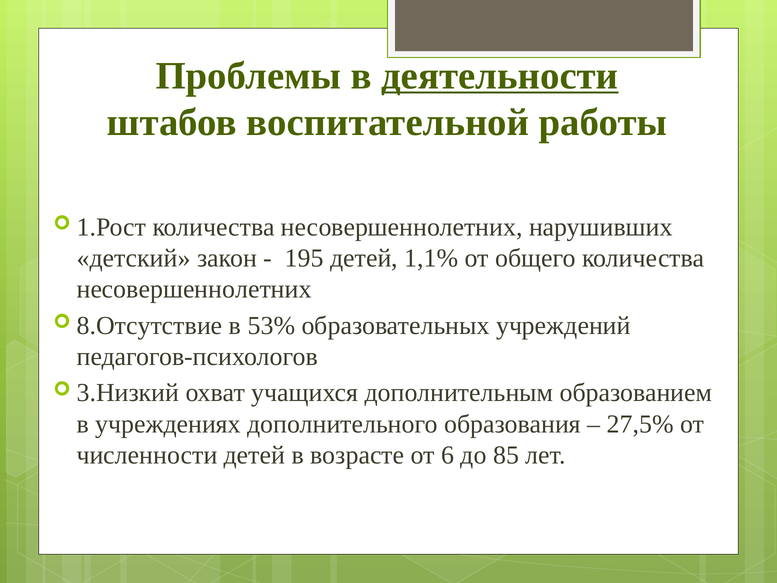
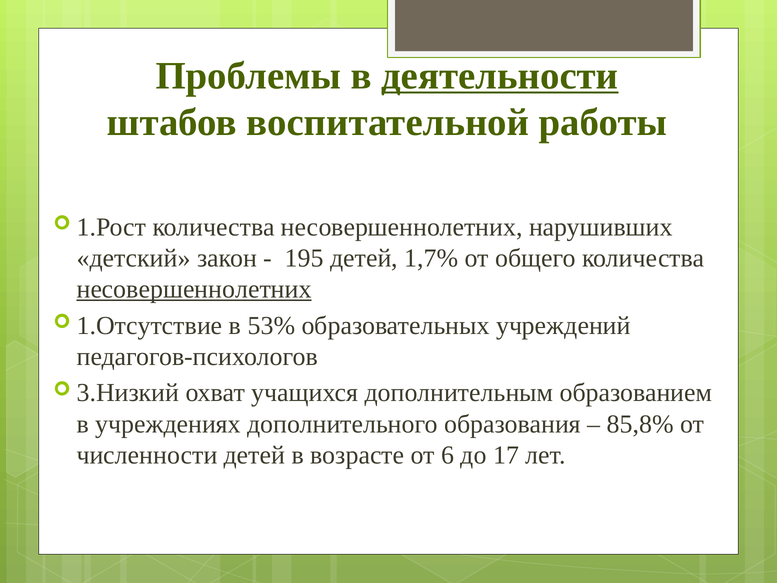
1,1%: 1,1% -> 1,7% (431, 258)
несовершеннолетних underline: none -> present (194, 289)
8.Отсутствие: 8.Отсутствие -> 1.Отсутствие (150, 325)
27,5%: 27,5% -> 85,8% (640, 424)
85: 85 -> 17 (506, 455)
